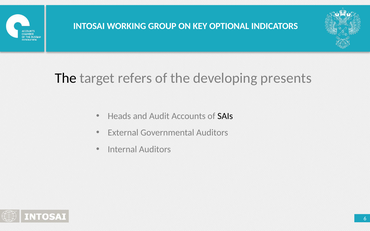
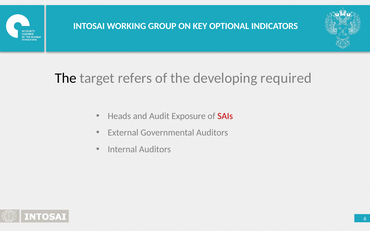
presents: presents -> required (286, 78)
Accounts: Accounts -> Exposure (189, 116)
SAIs colour: black -> red (225, 116)
